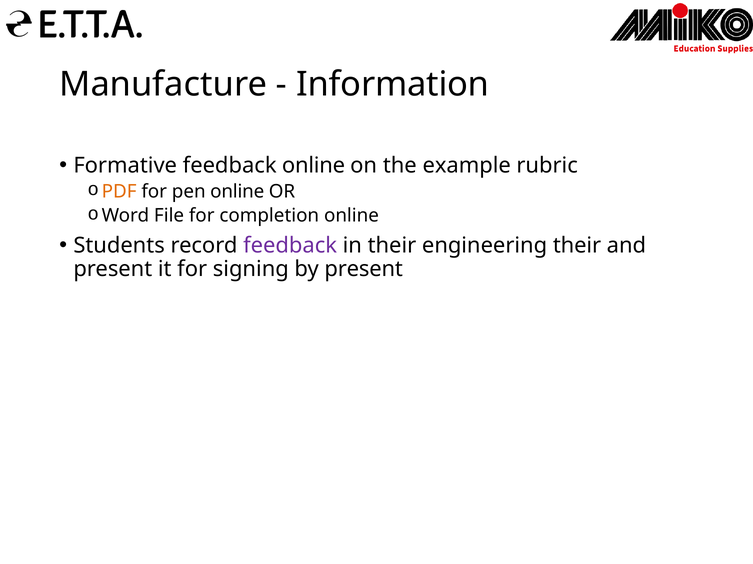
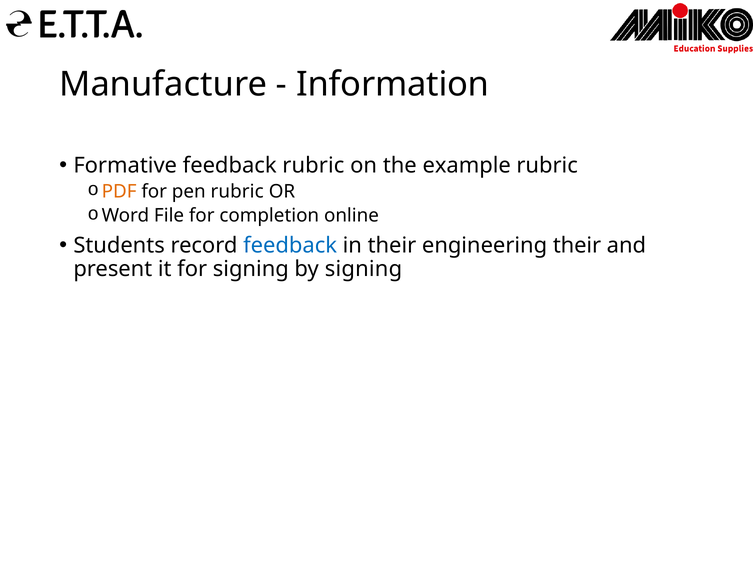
feedback online: online -> rubric (313, 166)
pen online: online -> rubric (237, 192)
feedback colour: purple -> blue (290, 246)
by present: present -> signing (363, 270)
